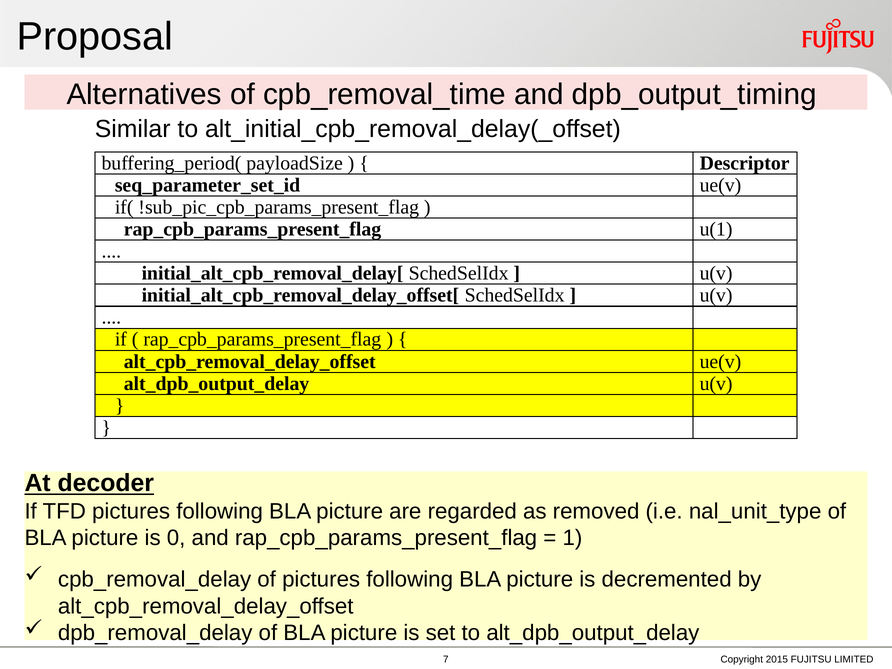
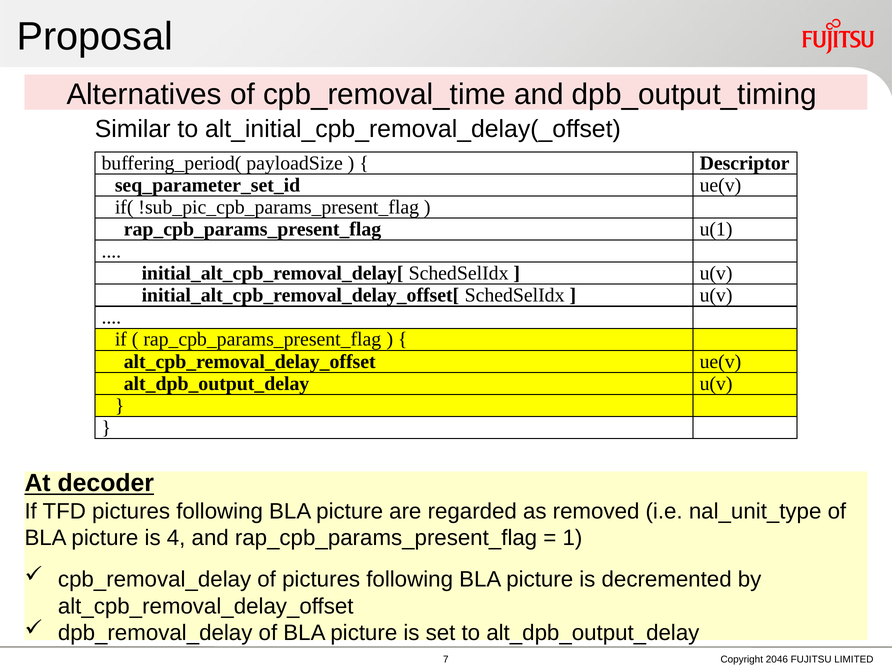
0: 0 -> 4 (176, 538)
2015: 2015 -> 2046 (777, 660)
